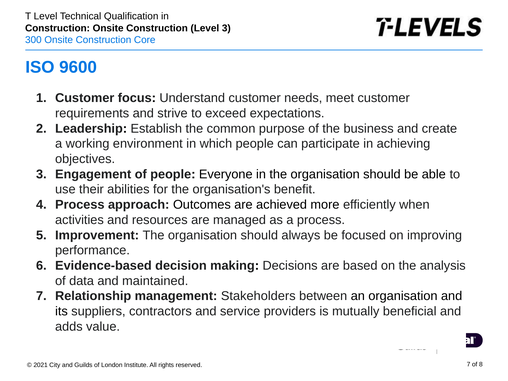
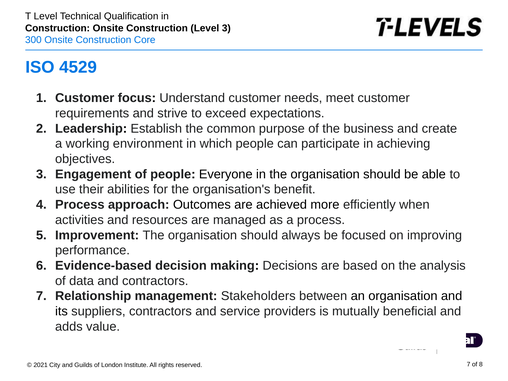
9600: 9600 -> 4529 (78, 67)
and maintained: maintained -> contractors (155, 281)
